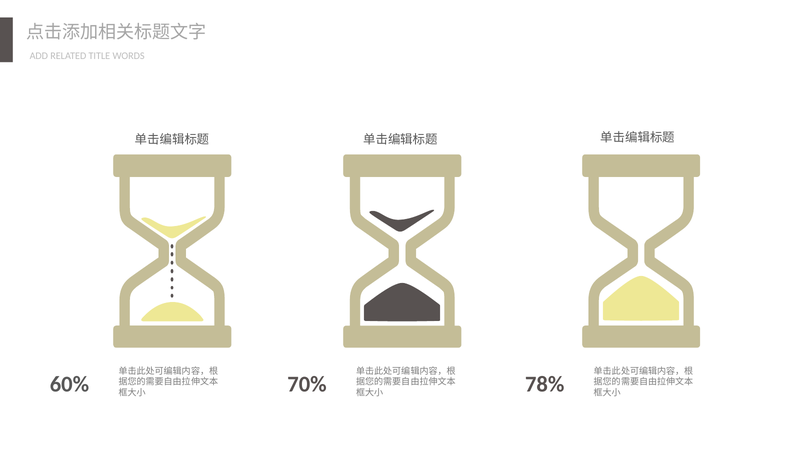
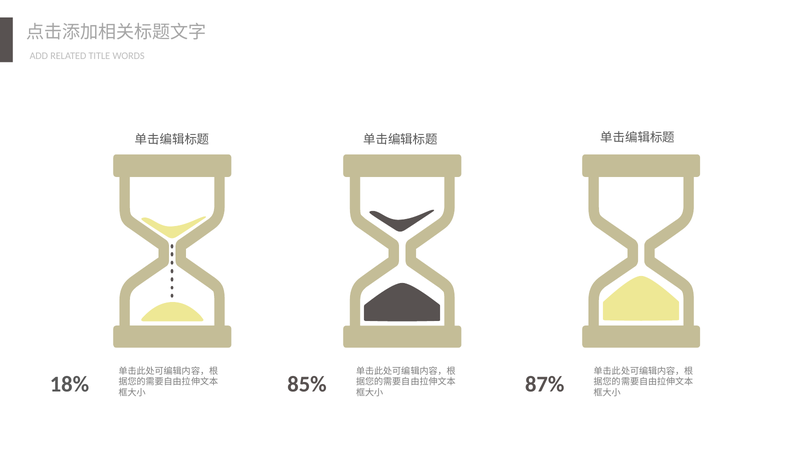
60%: 60% -> 18% (69, 384)
70%: 70% -> 85% (307, 384)
78%: 78% -> 87% (545, 384)
